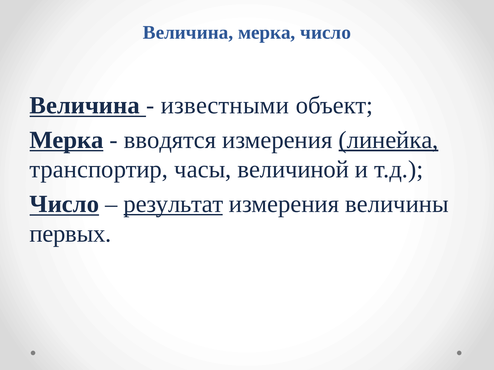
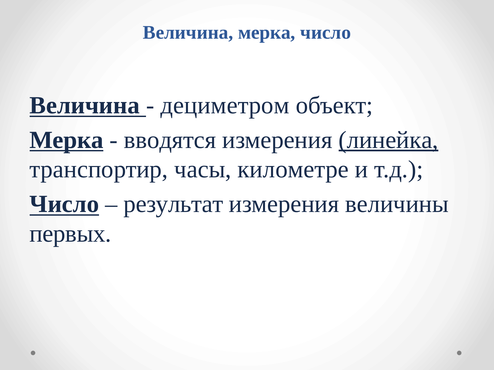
известными: известными -> дециметром (225, 105)
величиной: величиной -> километре (293, 170)
результат underline: present -> none (173, 204)
